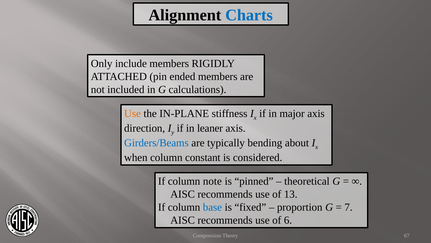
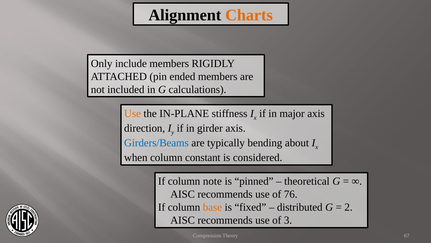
Charts colour: blue -> orange (249, 15)
leaner: leaner -> girder (210, 128)
13: 13 -> 76 (291, 194)
base colour: blue -> orange (212, 207)
proportion: proportion -> distributed (300, 207)
7: 7 -> 2 (349, 207)
6: 6 -> 3 (288, 220)
